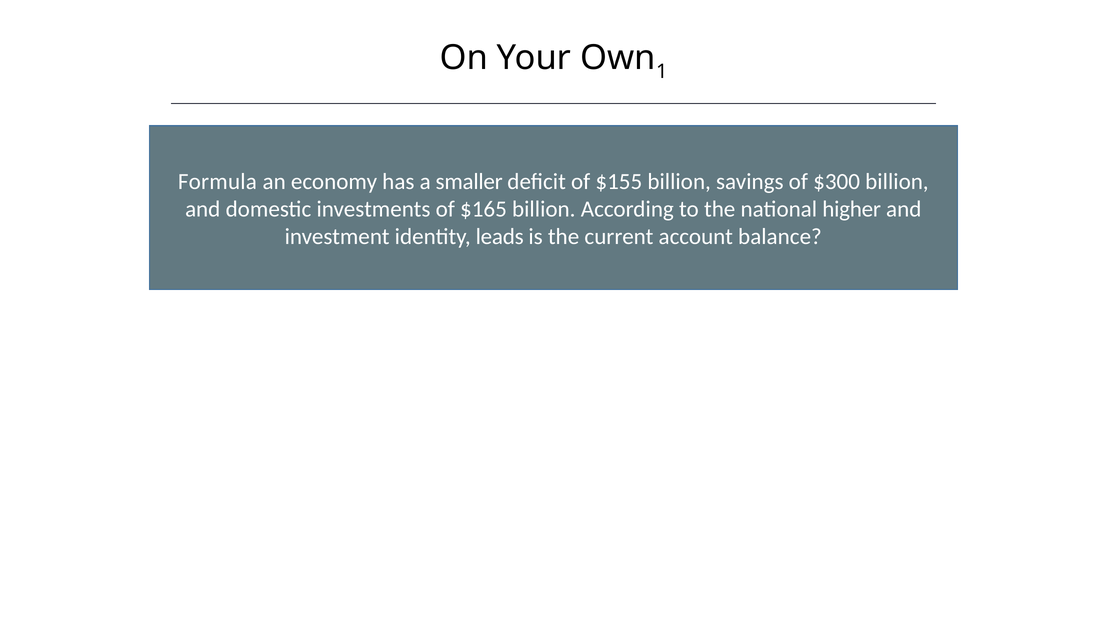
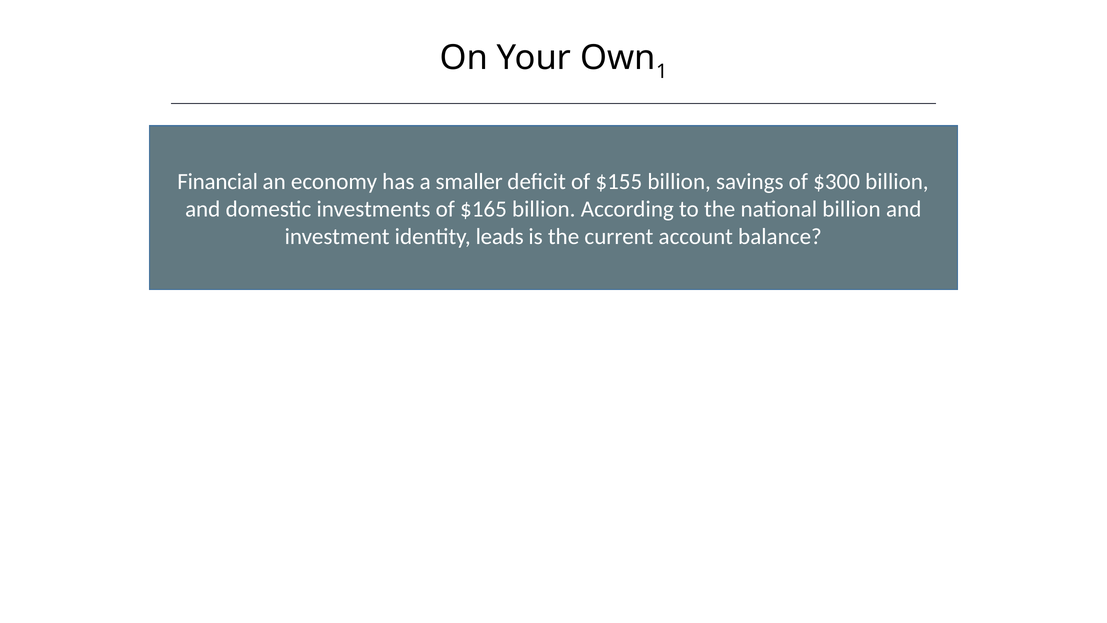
Formula: Formula -> Financial (218, 181)
national higher: higher -> billion (851, 209)
